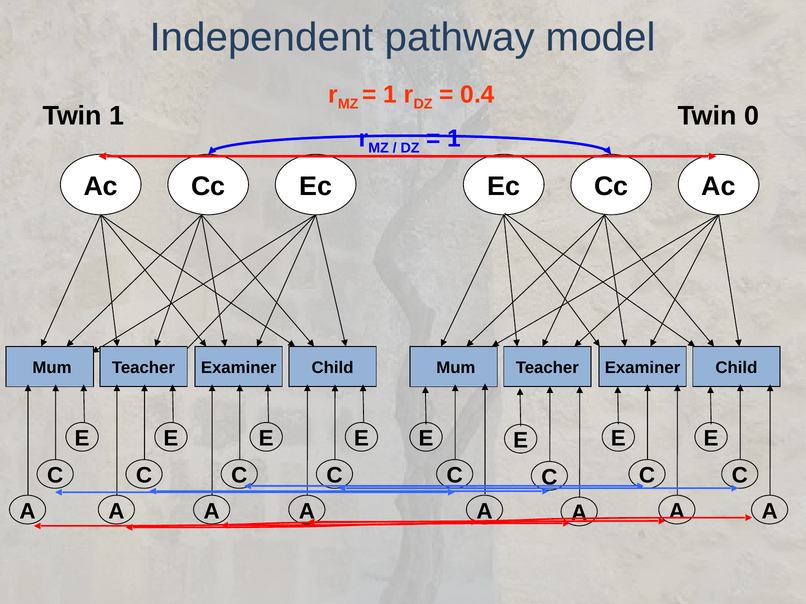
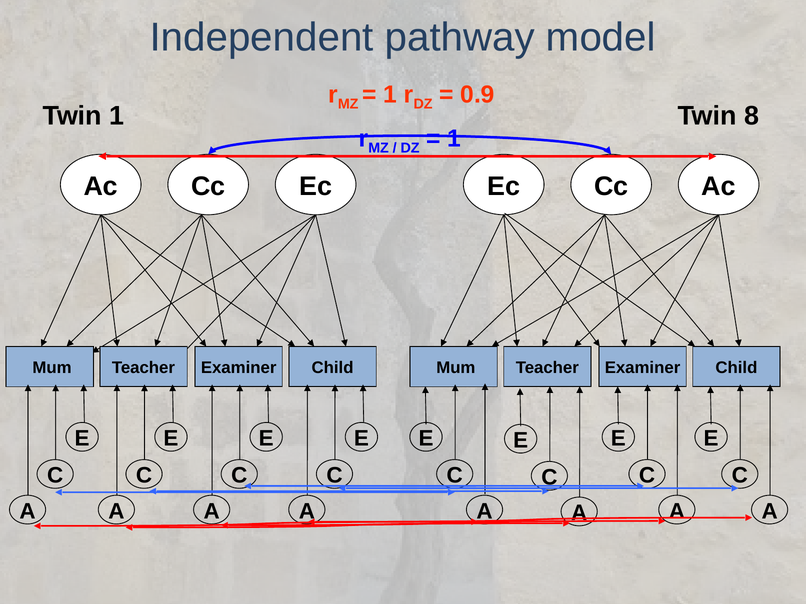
0.4: 0.4 -> 0.9 (477, 95)
0: 0 -> 8 (752, 116)
